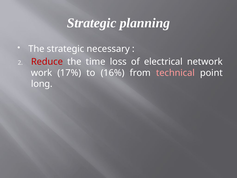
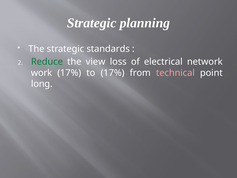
necessary: necessary -> standards (108, 49)
Reduce colour: red -> green (47, 62)
time: time -> view (96, 62)
to 16%: 16% -> 17% (113, 73)
